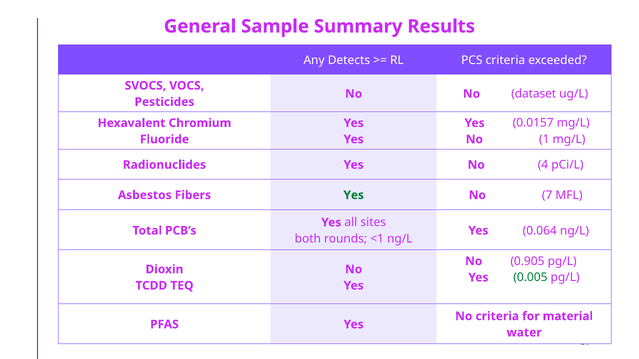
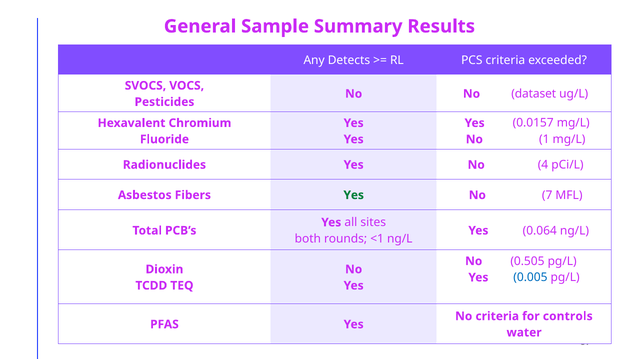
0.905: 0.905 -> 0.505 (527, 261)
0.005 colour: green -> blue (530, 278)
material: material -> controls (568, 317)
